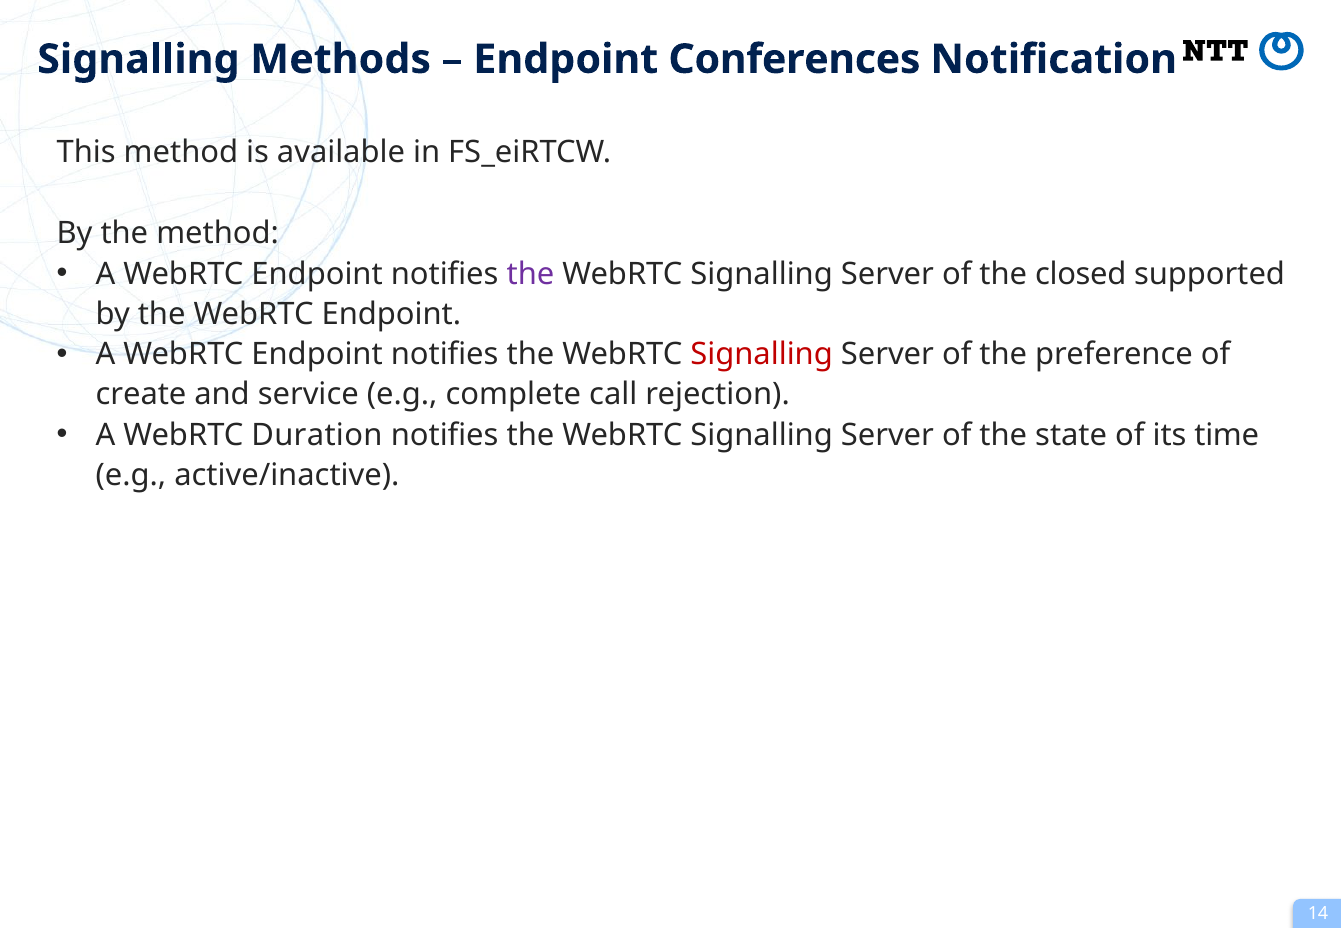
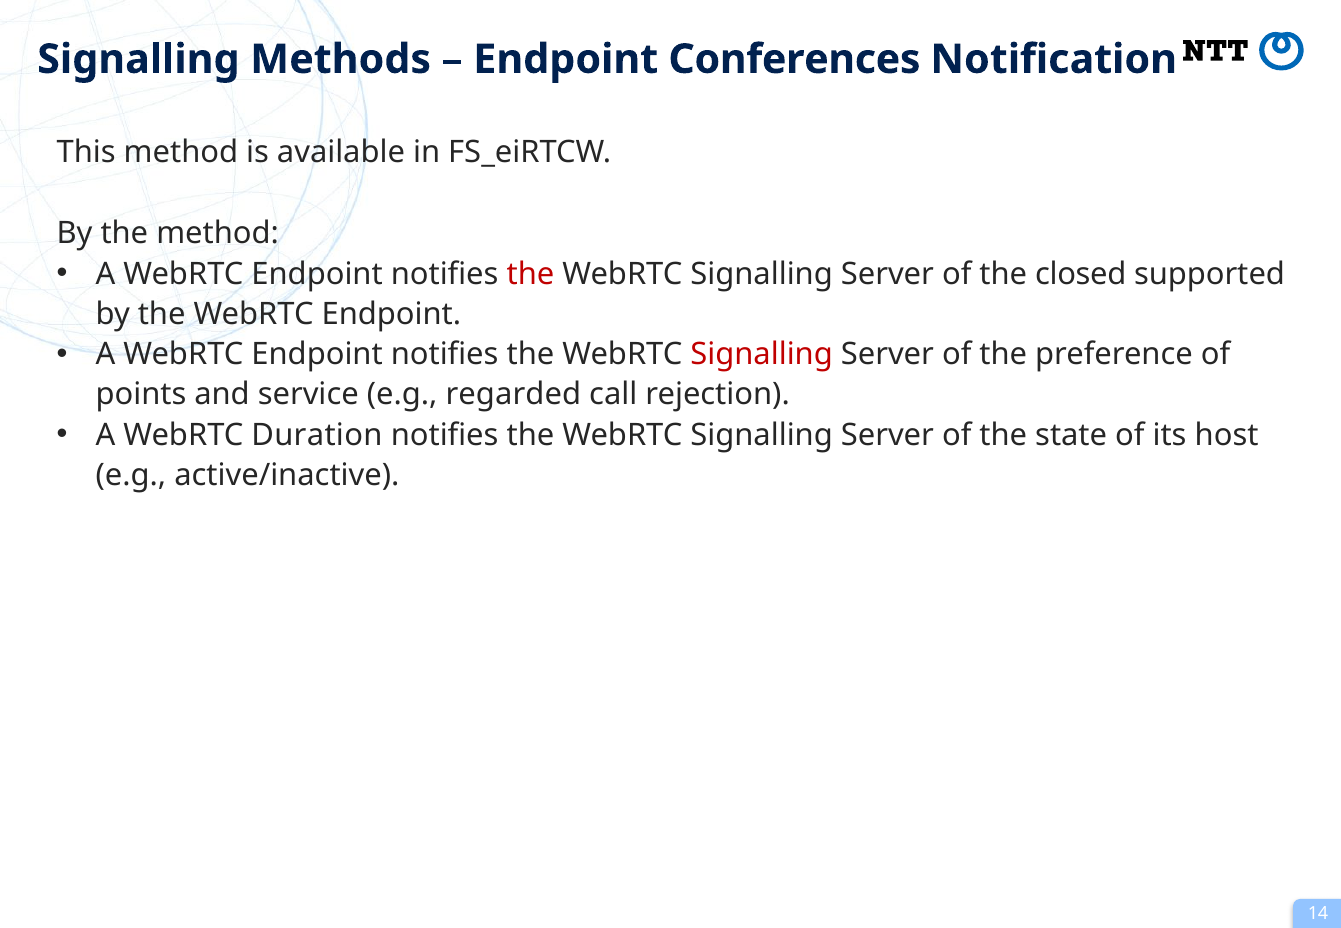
the colour: purple -> red (530, 274)
create: create -> points (141, 395)
complete: complete -> regarded (513, 395)
time: time -> host (1227, 435)
